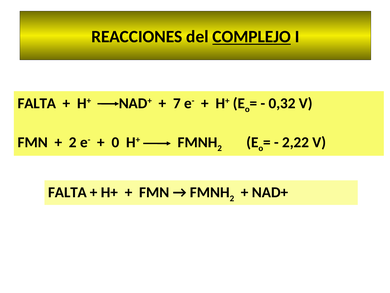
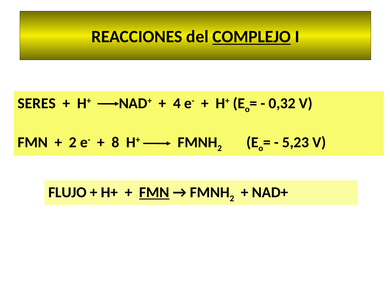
FALTA: FALTA -> SERES (37, 103)
7: 7 -> 4 (177, 103)
0: 0 -> 8 (115, 142)
2,22: 2,22 -> 5,23 (296, 142)
FALTA: FALTA -> FLUJO (67, 192)
FMN underline: none -> present (154, 192)
